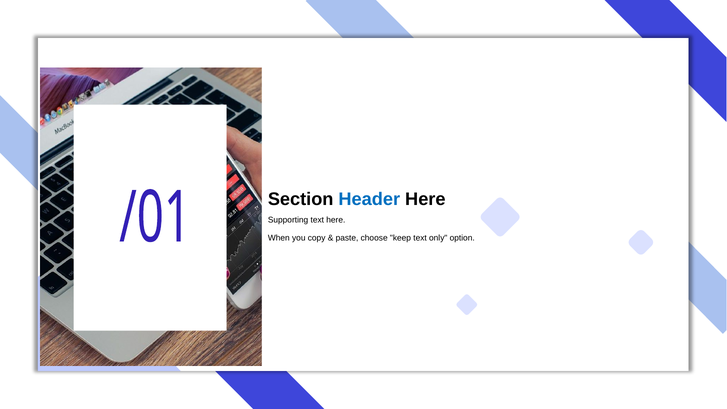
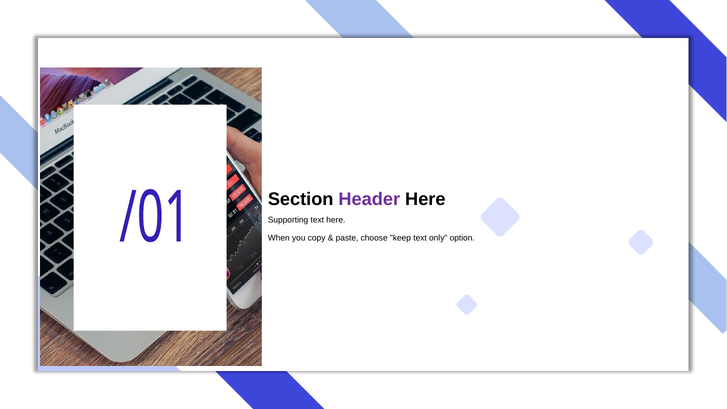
Header colour: blue -> purple (369, 199)
